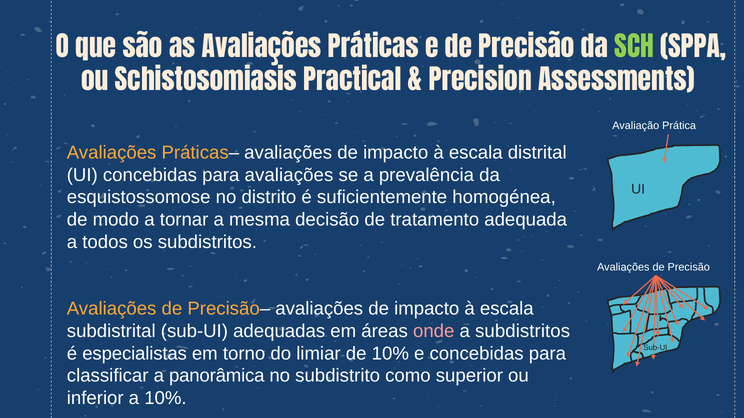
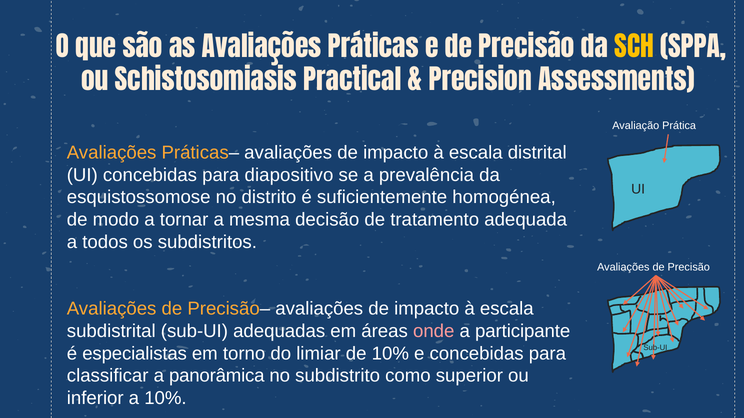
SCH colour: light green -> yellow (634, 48)
para avaliações: avaliações -> diapositivo (289, 175)
a subdistritos: subdistritos -> participante (523, 332)
